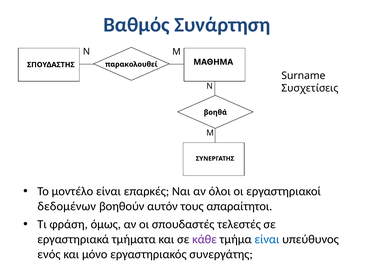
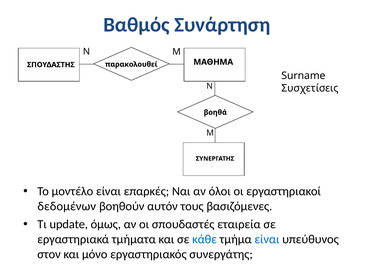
απαραίτητοι: απαραίτητοι -> βασιζόμενες (239, 206)
φράση: φράση -> update (69, 224)
τελεστές: τελεστές -> εταιρεία (239, 224)
κάθε colour: purple -> blue (204, 239)
ενός: ενός -> στον (49, 254)
